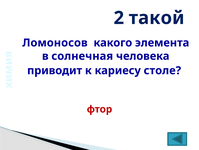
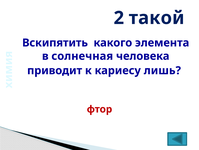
Ломоносов: Ломоносов -> Вскипятить (55, 43)
столе: столе -> лишь (162, 70)
